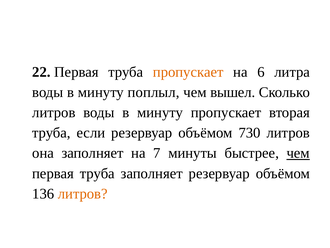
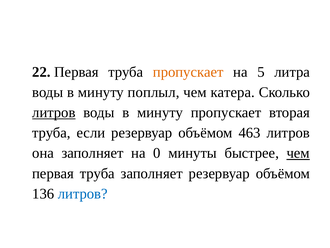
6: 6 -> 5 (261, 72)
вышел: вышел -> катера (233, 92)
литров underline: none -> present (54, 112)
730: 730 -> 463 (250, 133)
7: 7 -> 0 (157, 153)
литров colour: orange -> blue (83, 193)
